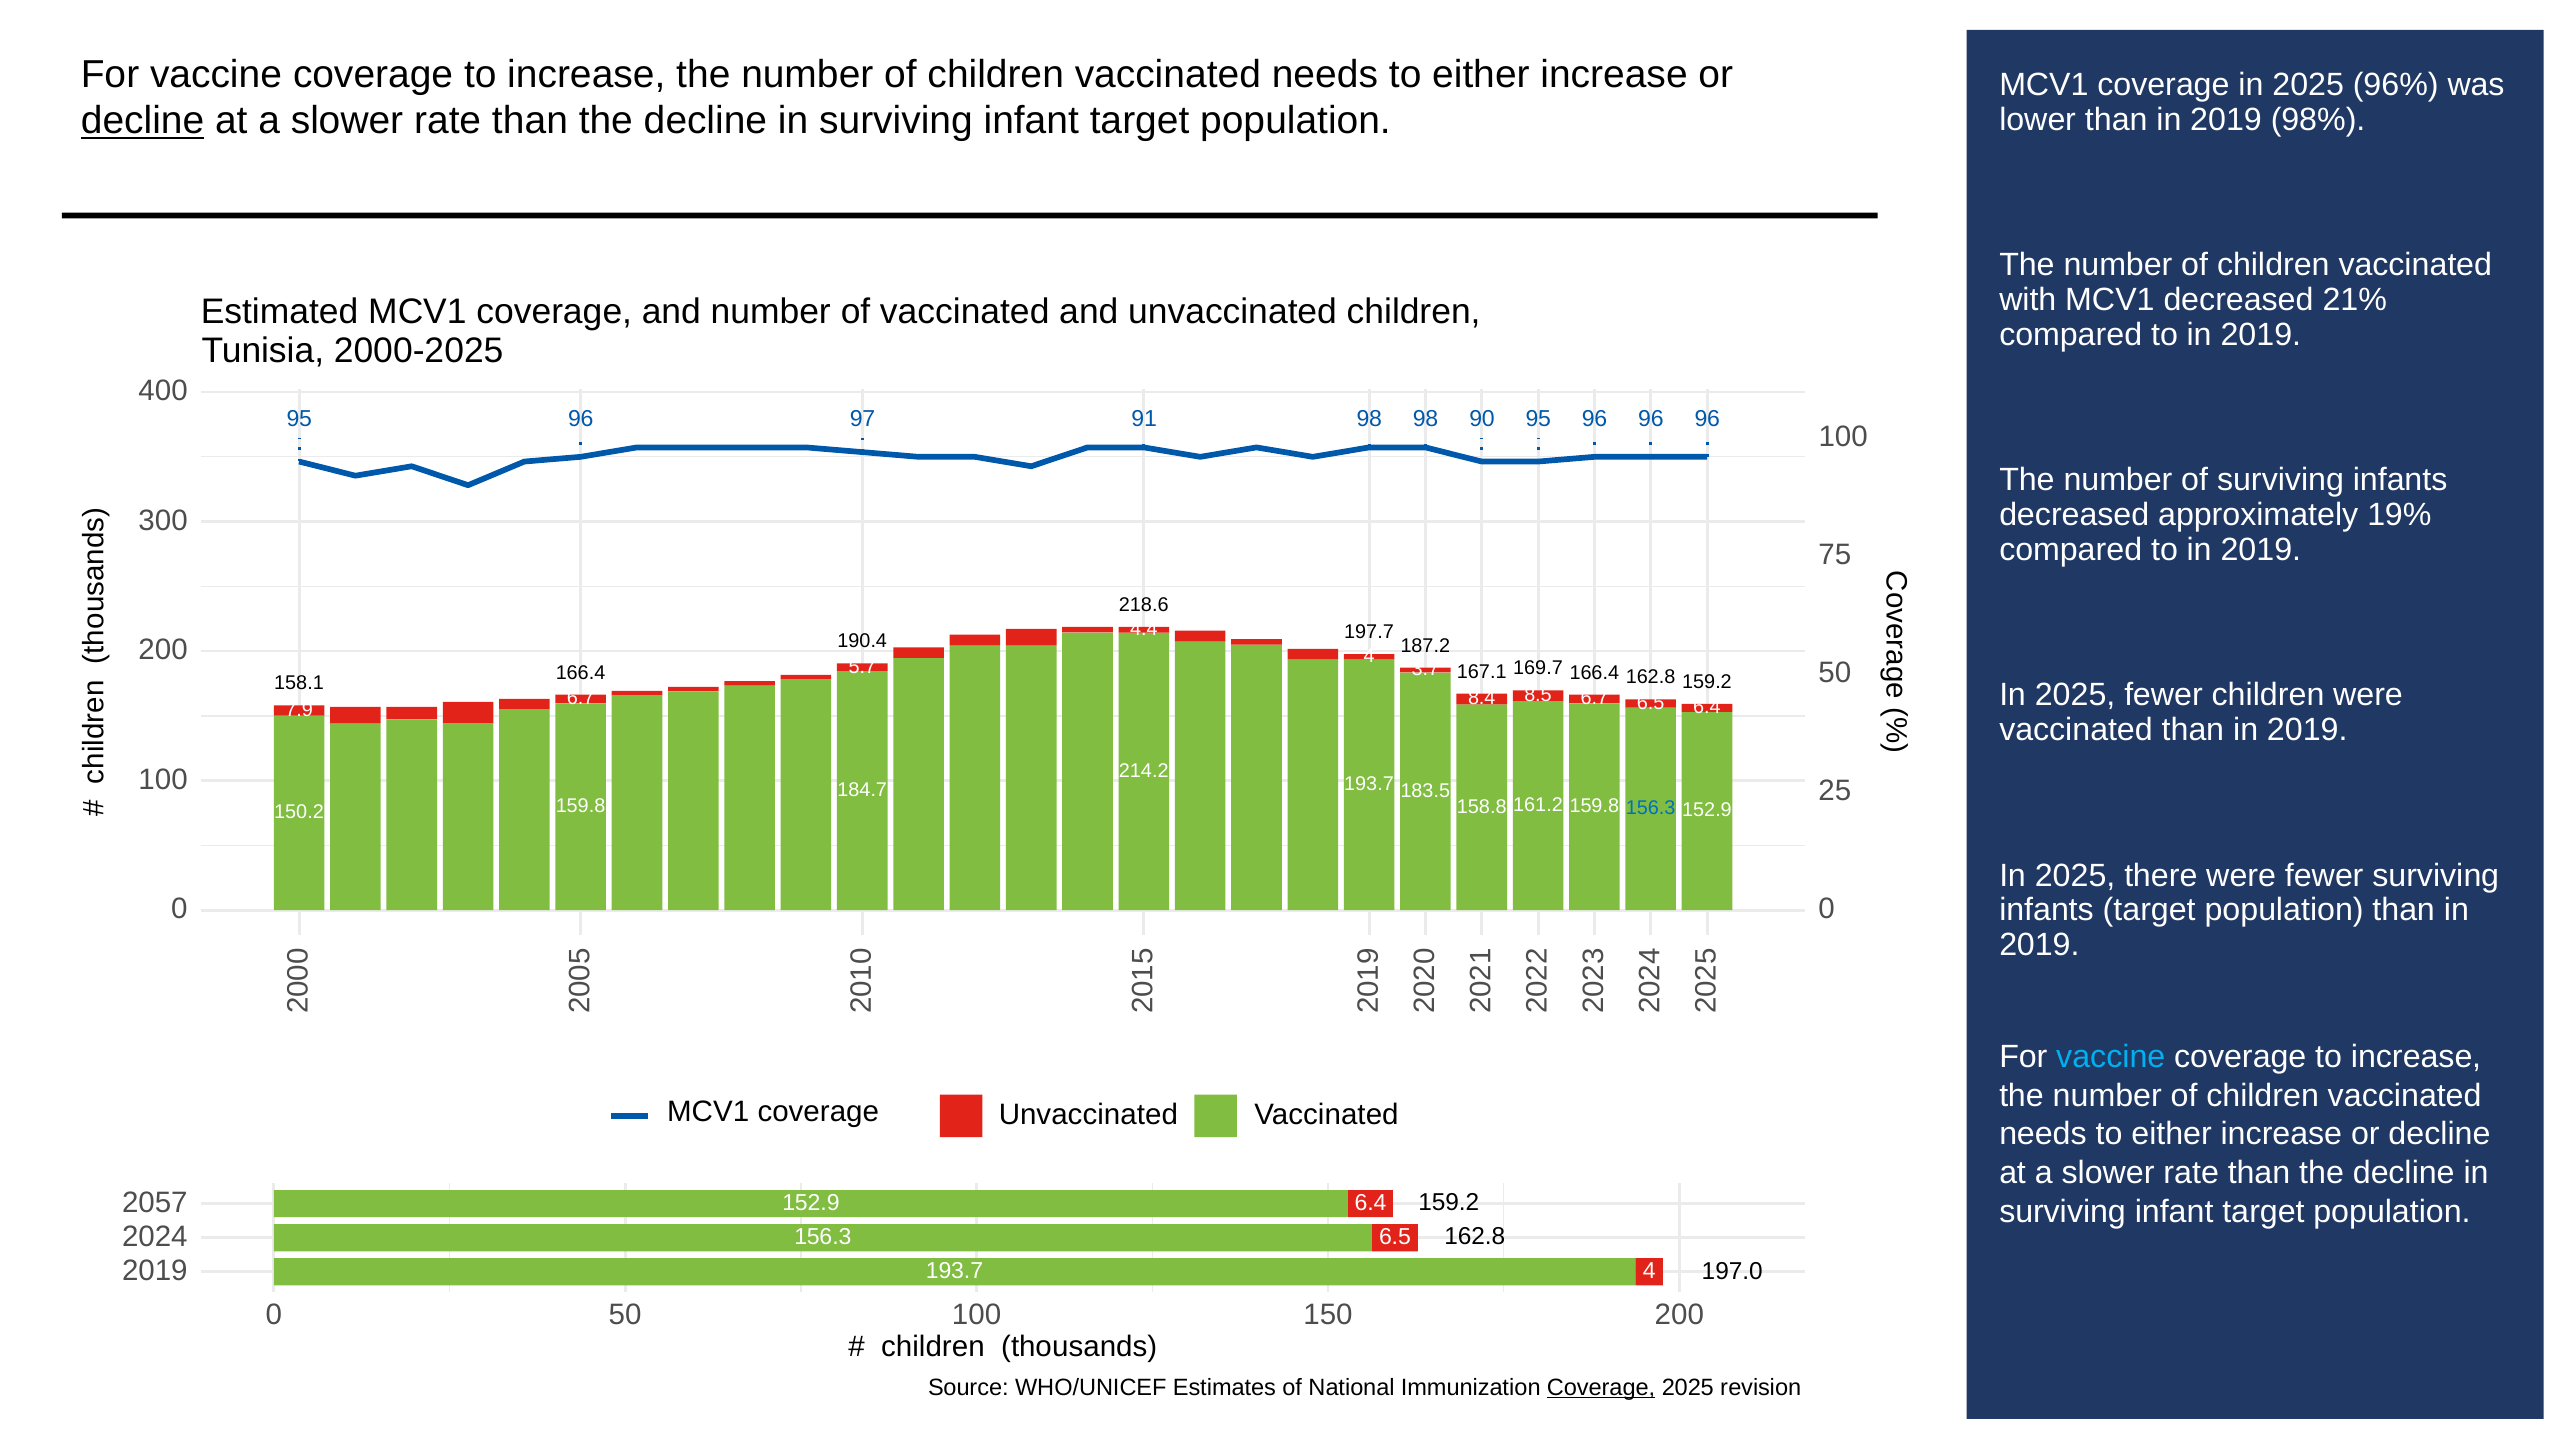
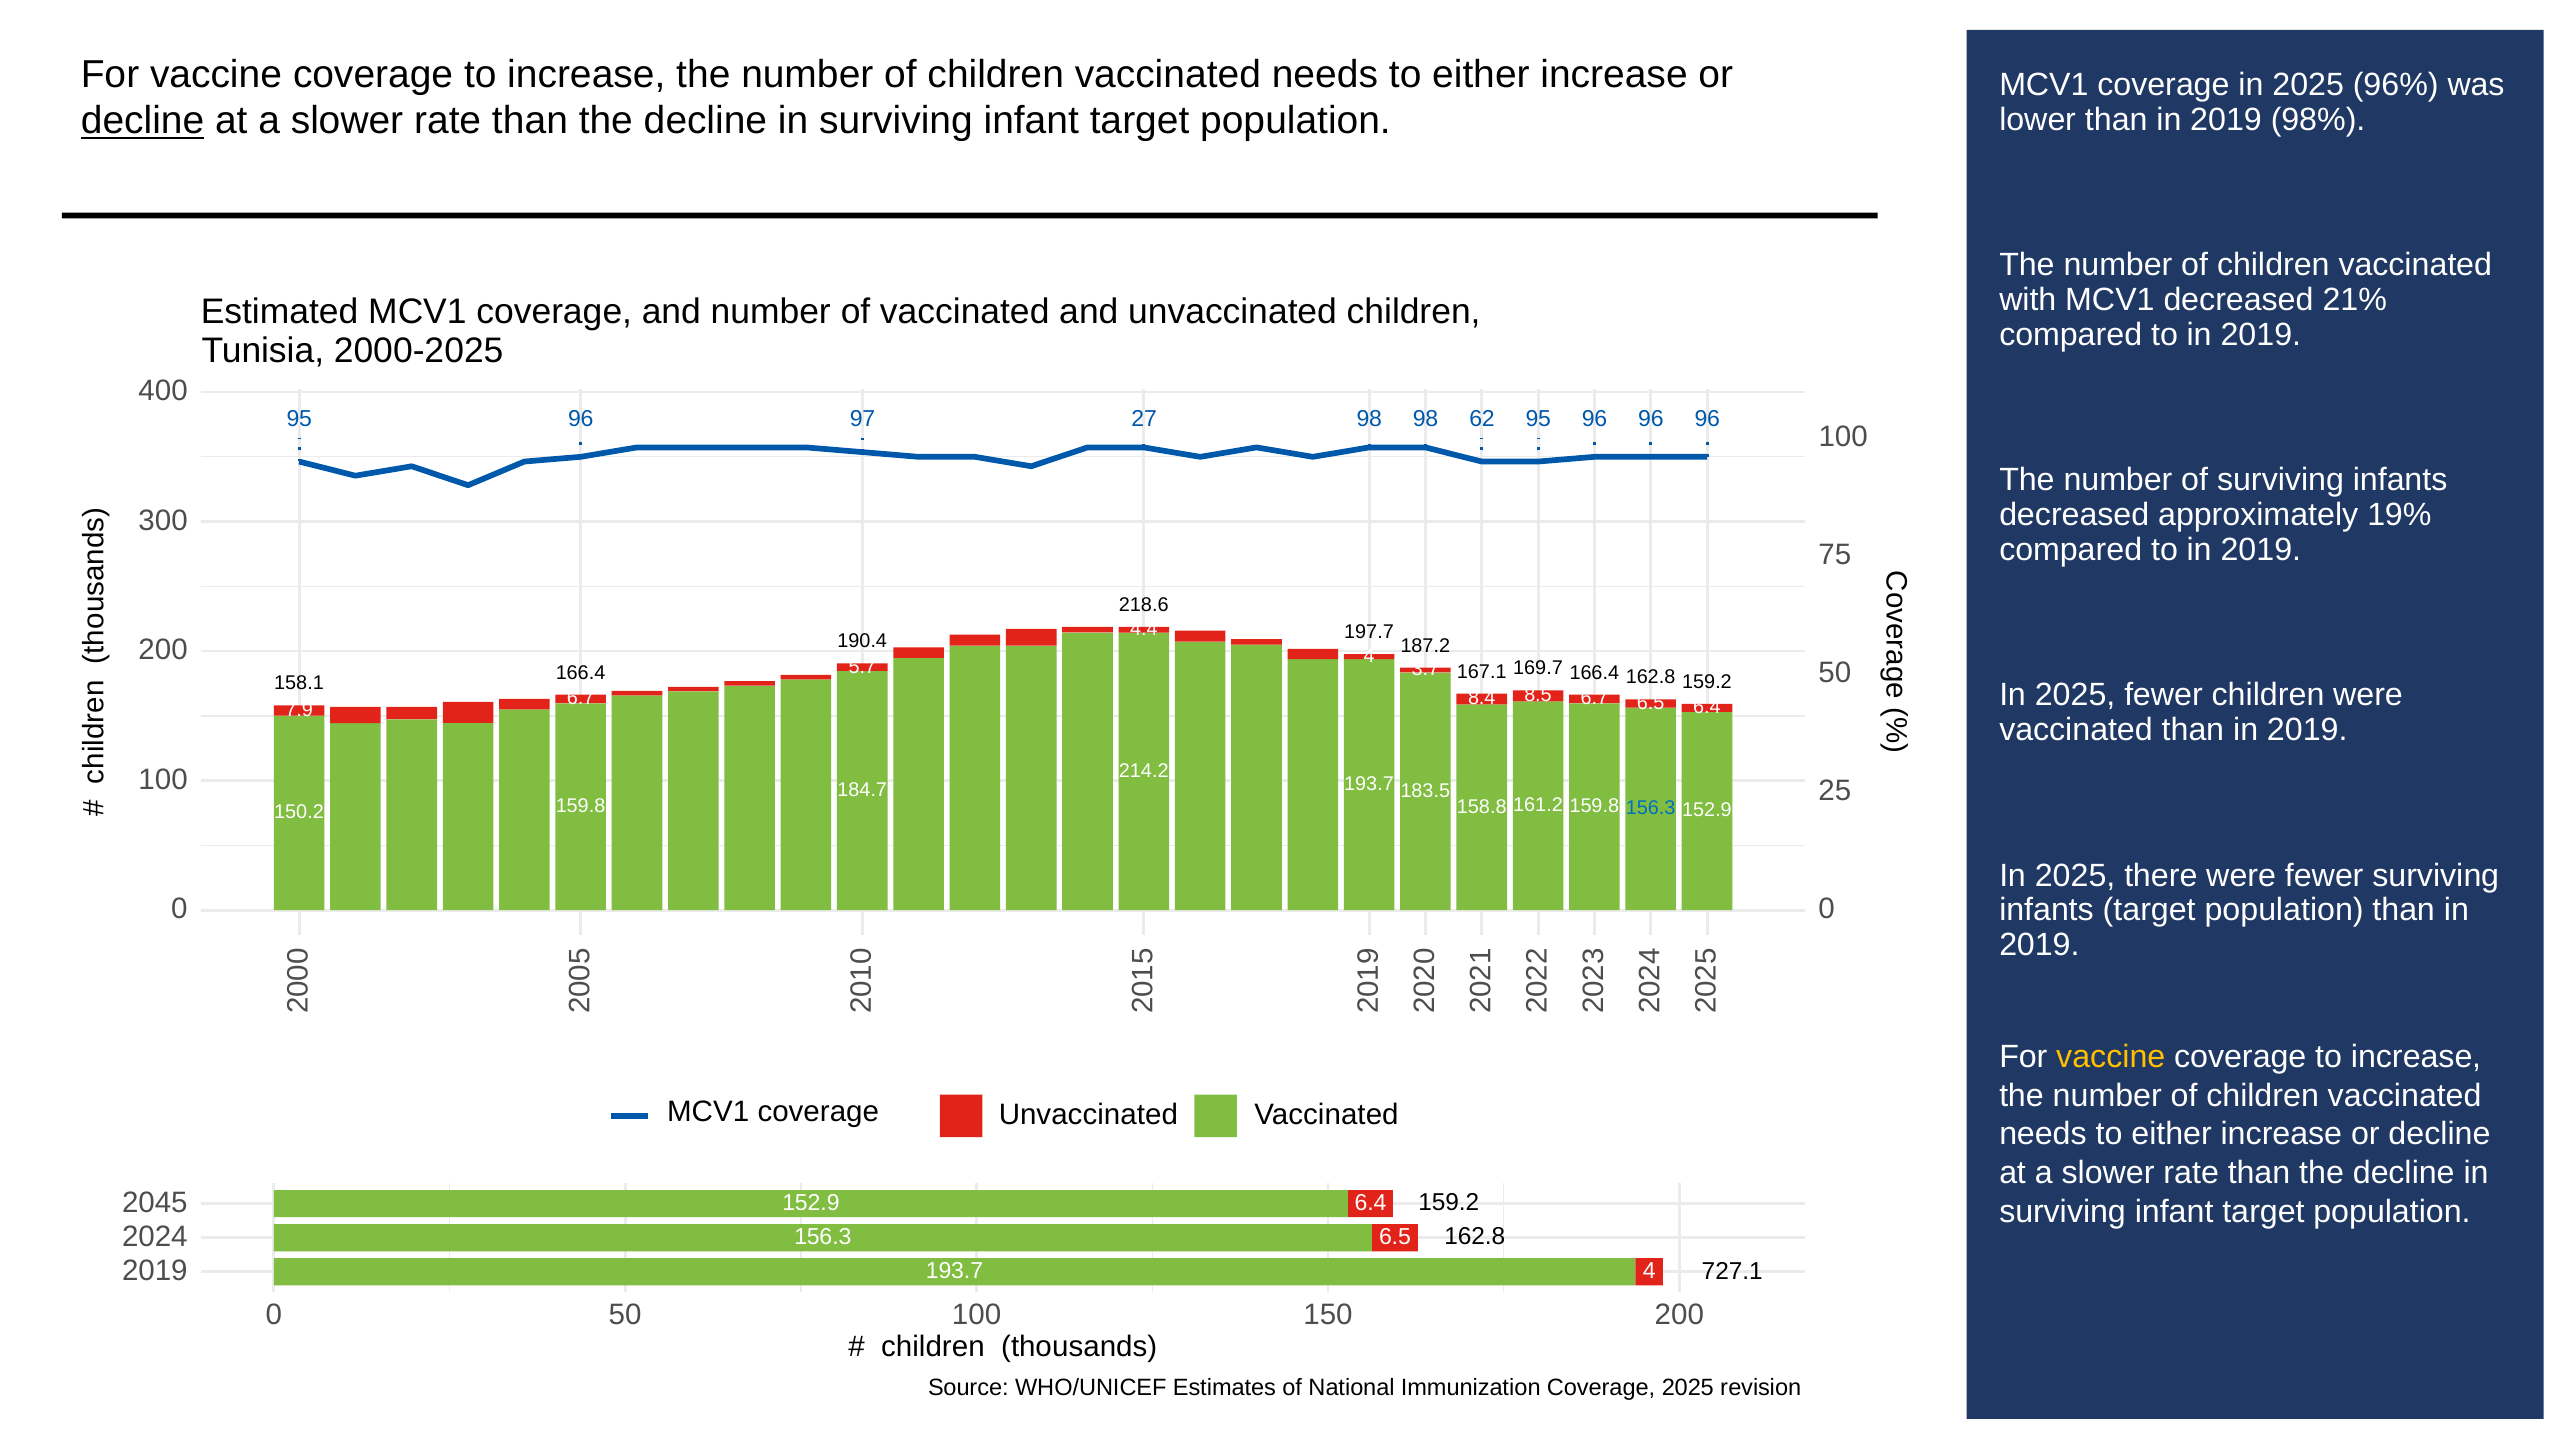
91: 91 -> 27 (1144, 419)
90: 90 -> 62 (1482, 419)
vaccine colour: light blue -> yellow (2111, 1057)
2057: 2057 -> 2045 (155, 1202)
197.0: 197.0 -> 727.1 (1732, 1271)
Coverage underline: present -> none (1601, 1387)
